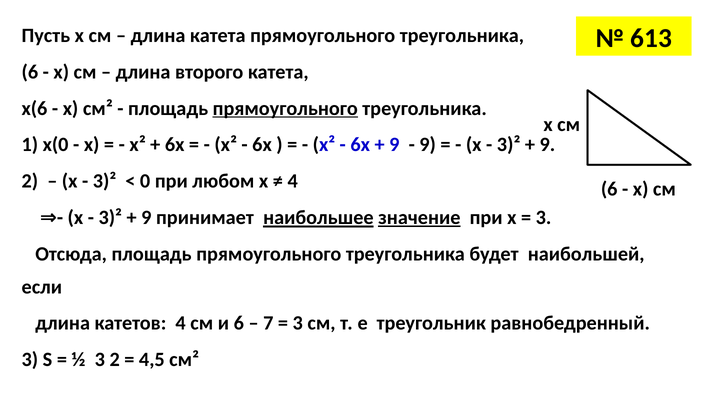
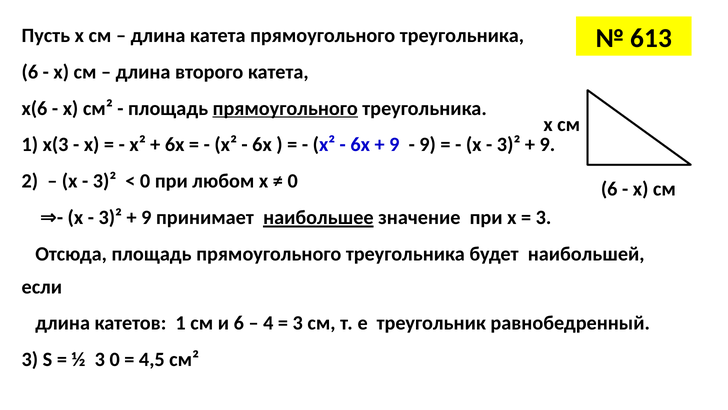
х(0: х(0 -> х(3 (56, 145)
4: 4 -> 0 (293, 181)
значение underline: present -> none (419, 217)
катетов 4: 4 -> 1 (181, 323)
7: 7 -> 4 (268, 323)
3 2: 2 -> 0 (115, 359)
